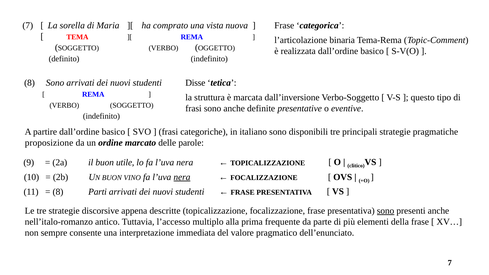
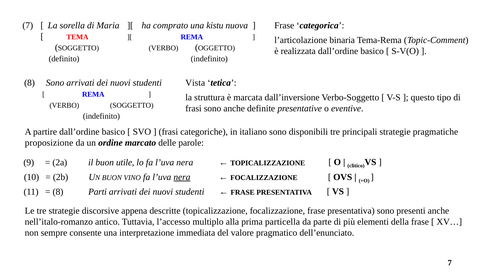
vista: vista -> kistu (215, 26)
Disse: Disse -> Vista (195, 83)
sono underline: present -> none (386, 211)
frequente: frequente -> particella (282, 222)
